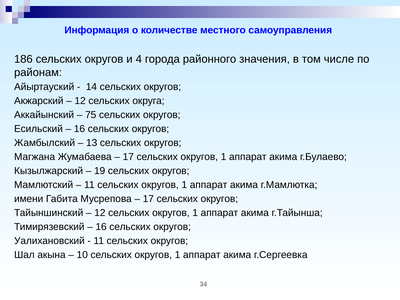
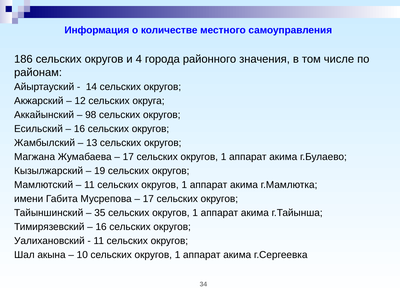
75: 75 -> 98 (91, 115)
12: 12 -> 35 (100, 213)
